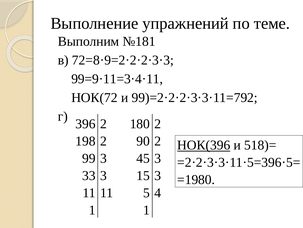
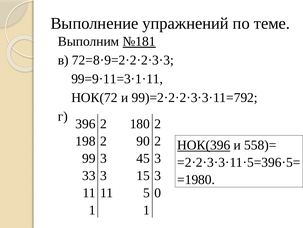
№181 underline: none -> present (139, 41)
99=9·11=3·4·11: 99=9·11=3·4·11 -> 99=9·11=3·1·11 (117, 79)
518)=: 518)= -> 558)= (260, 145)
4: 4 -> 0 (158, 192)
